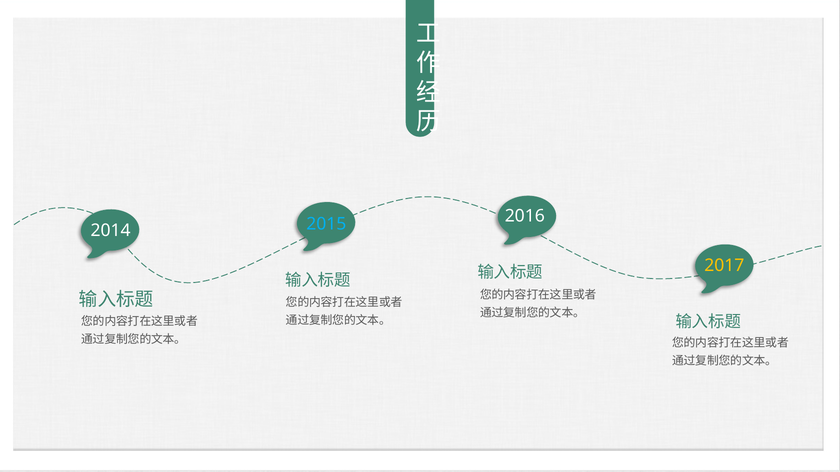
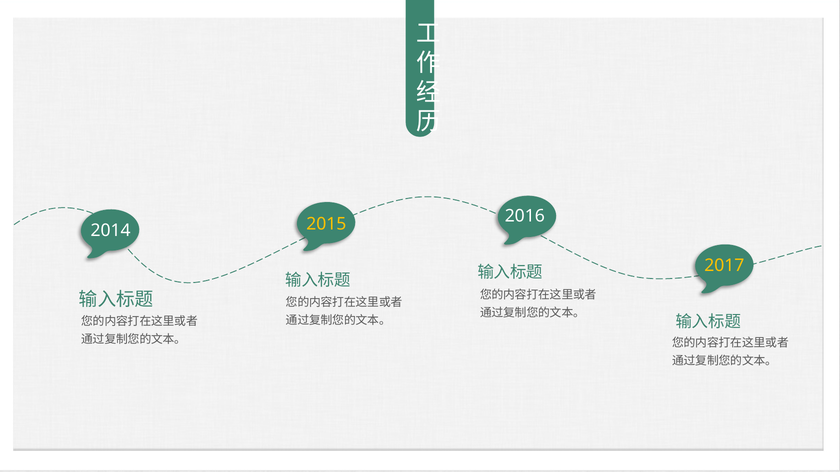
2015 colour: light blue -> yellow (326, 224)
